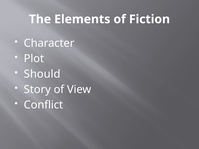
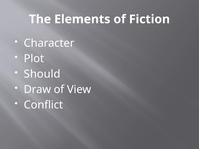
Story: Story -> Draw (37, 90)
